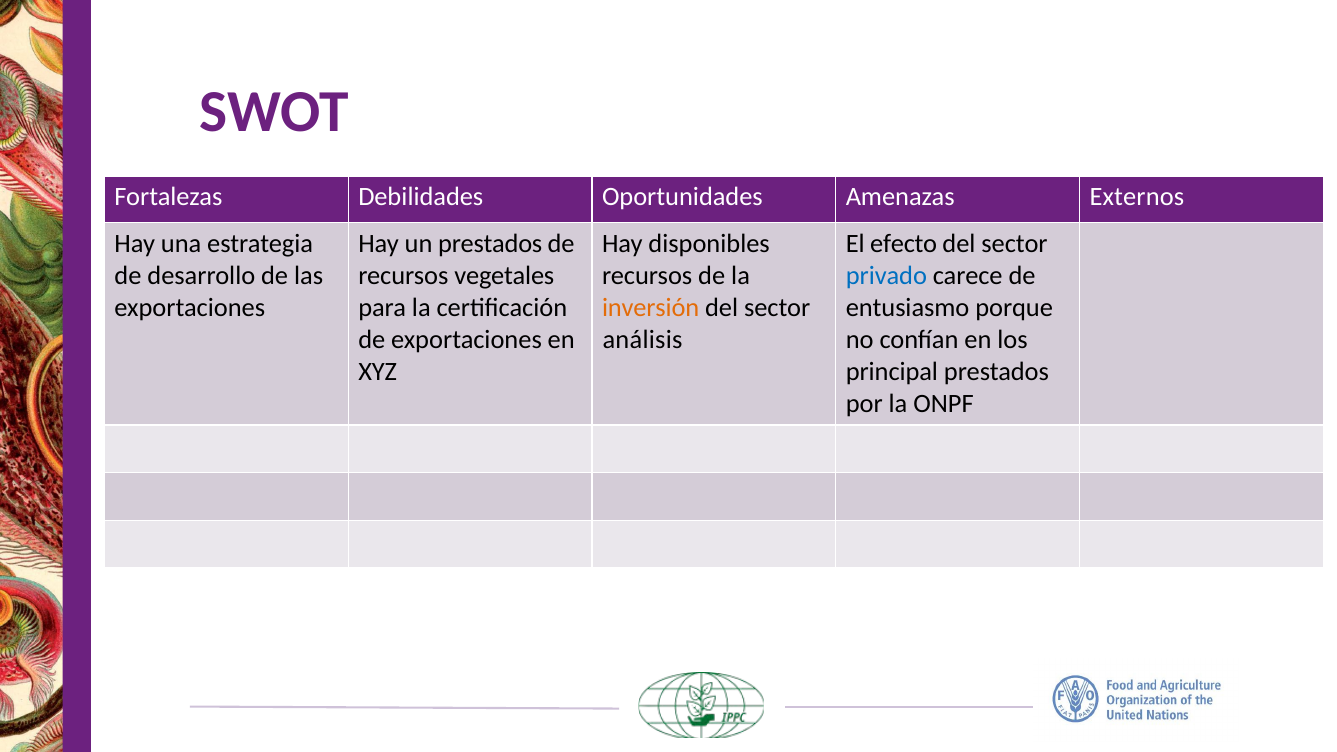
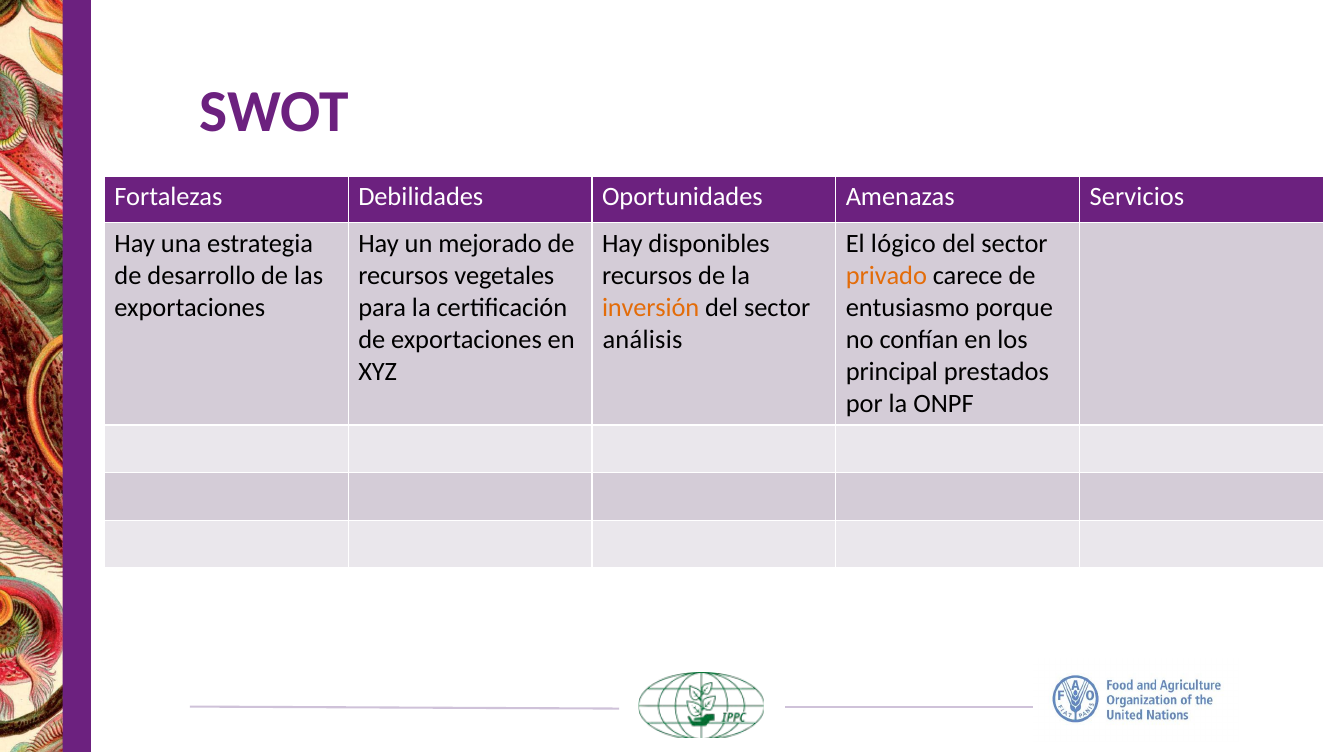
Externos: Externos -> Servicios (1137, 197)
un prestados: prestados -> mejorado (490, 244)
efecto: efecto -> lógico (903, 244)
privado colour: blue -> orange (886, 276)
